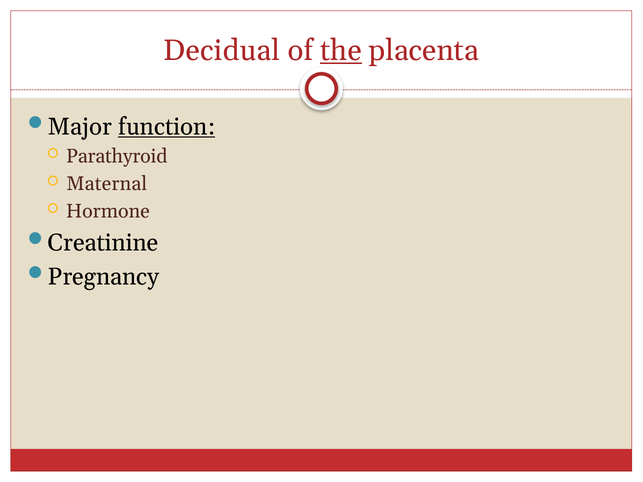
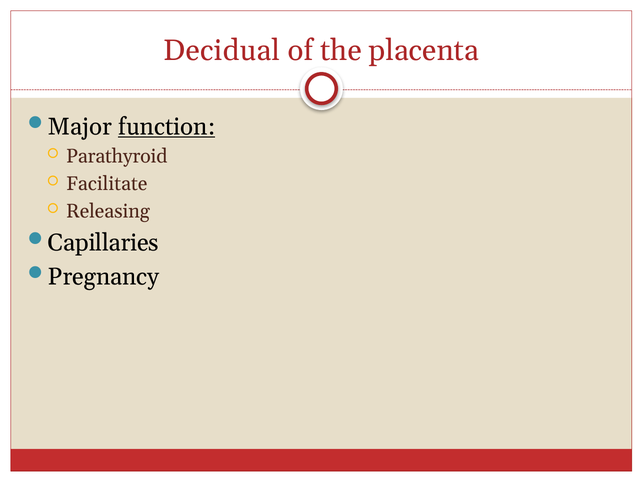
the underline: present -> none (341, 51)
Maternal: Maternal -> Facilitate (107, 184)
Hormone: Hormone -> Releasing (108, 212)
Creatinine: Creatinine -> Capillaries (103, 243)
